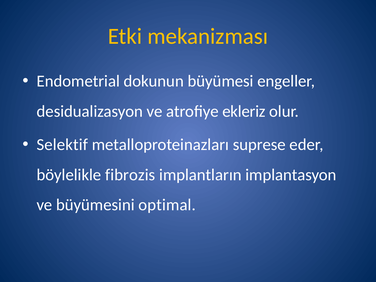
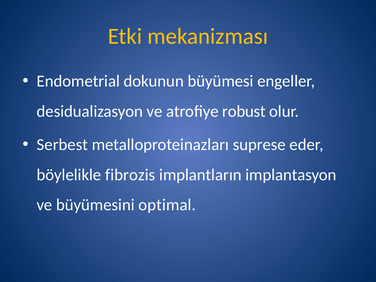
ekleriz: ekleriz -> robust (244, 111)
Selektif: Selektif -> Serbest (62, 145)
